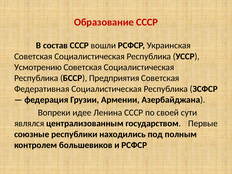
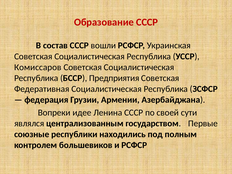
Усмотрению: Усмотрению -> Комиссаров (38, 67)
